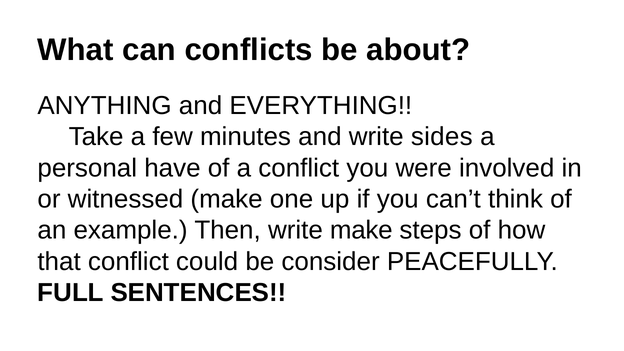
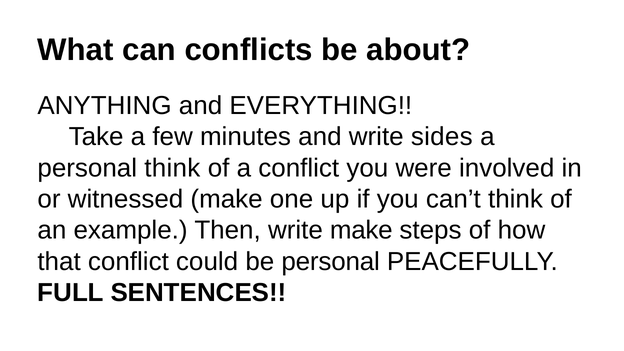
personal have: have -> think (172, 168)
be consider: consider -> personal (331, 262)
